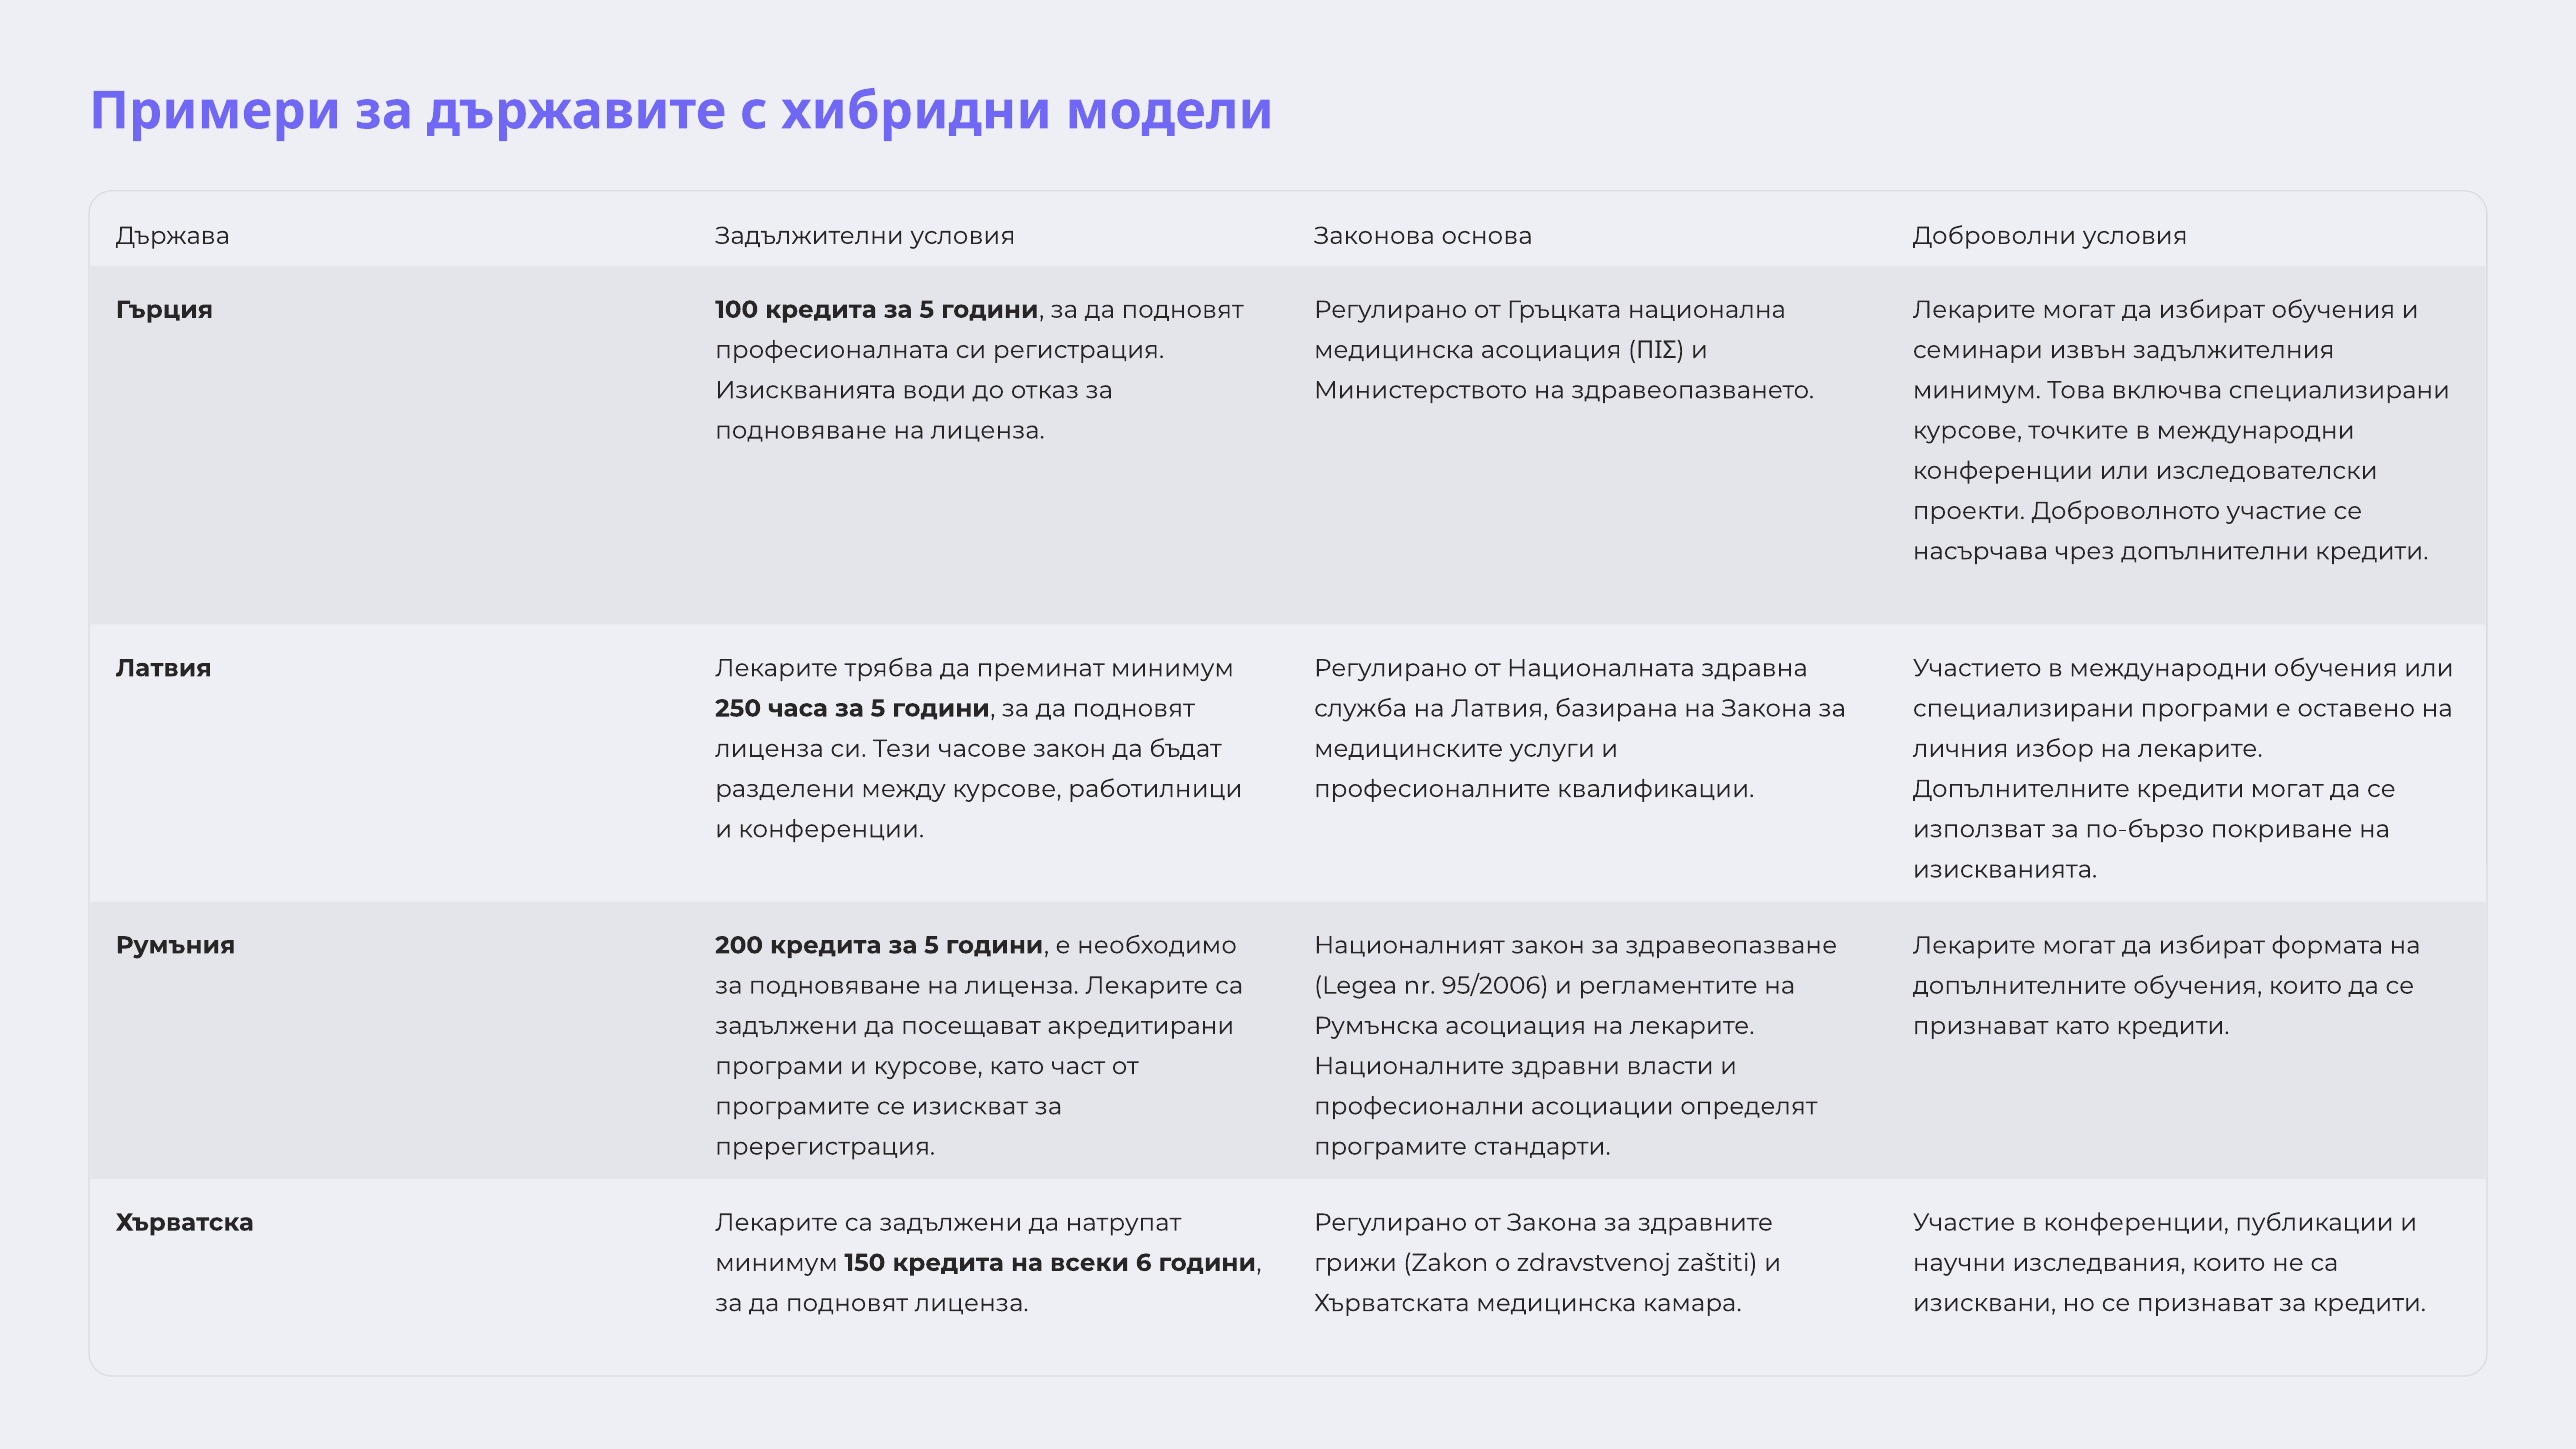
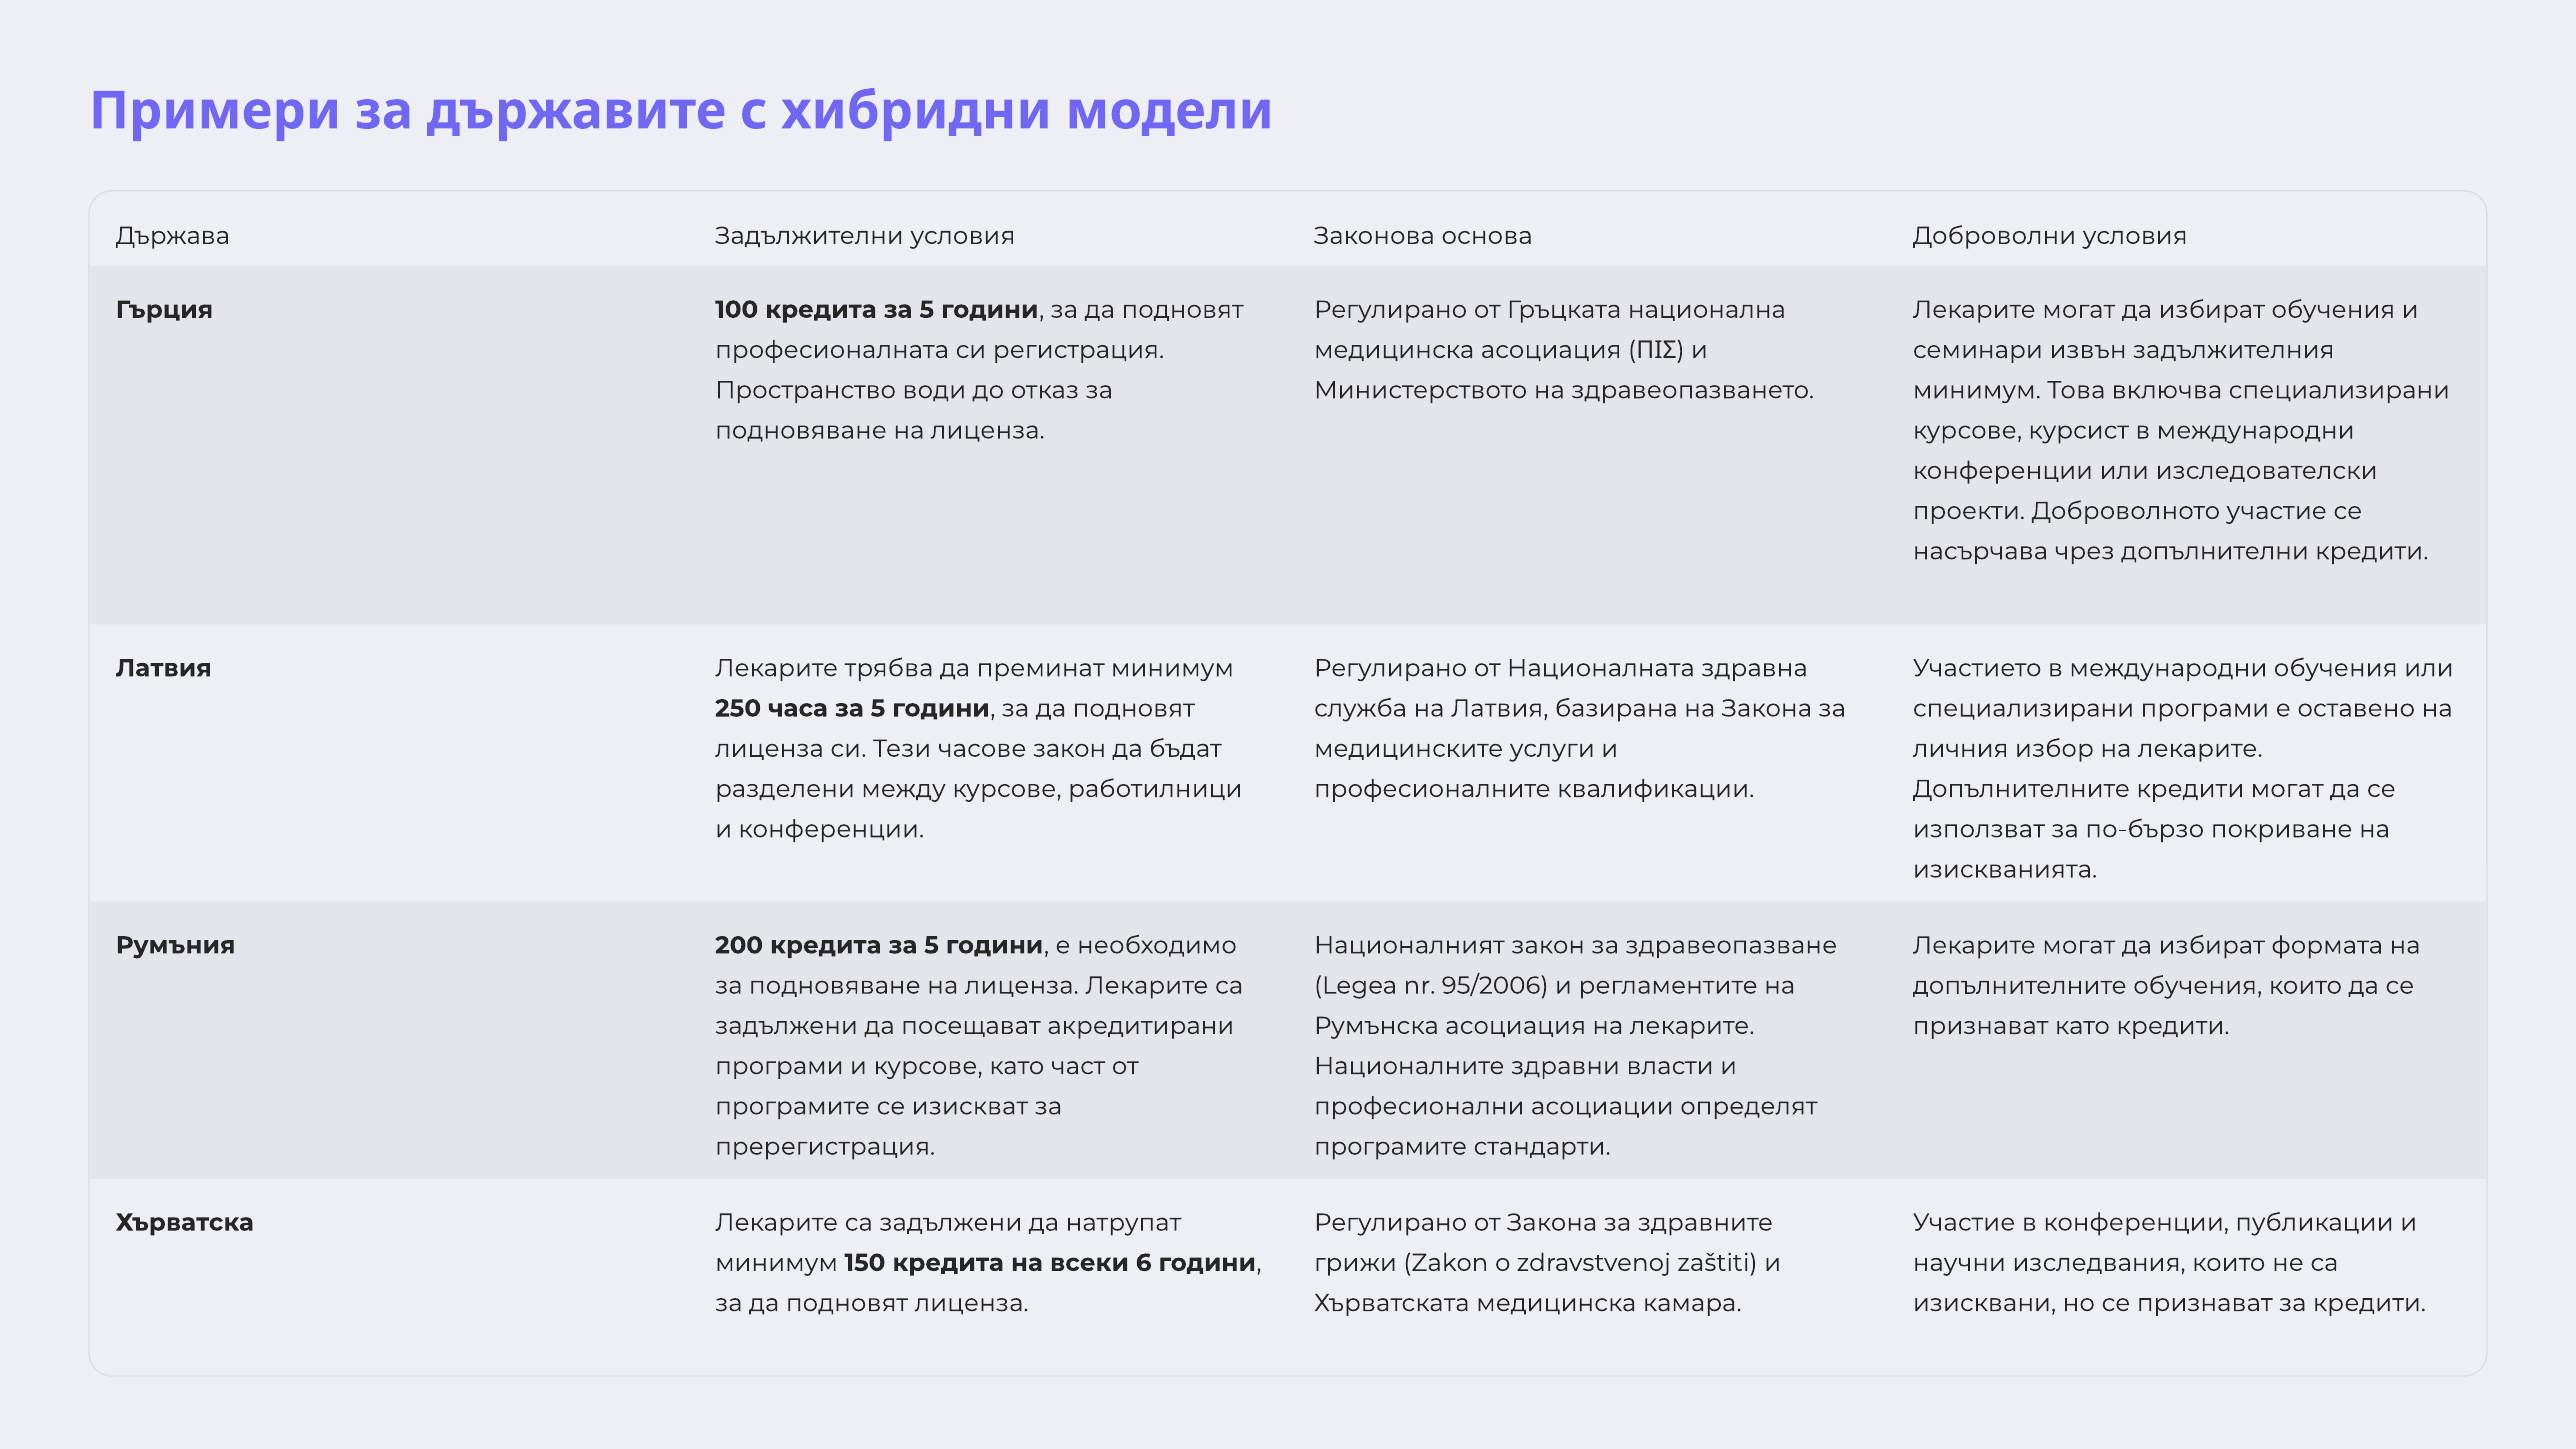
Изискванията: Изискванията -> Пространство (806, 390)
точките: точките -> курсист (2079, 430)
